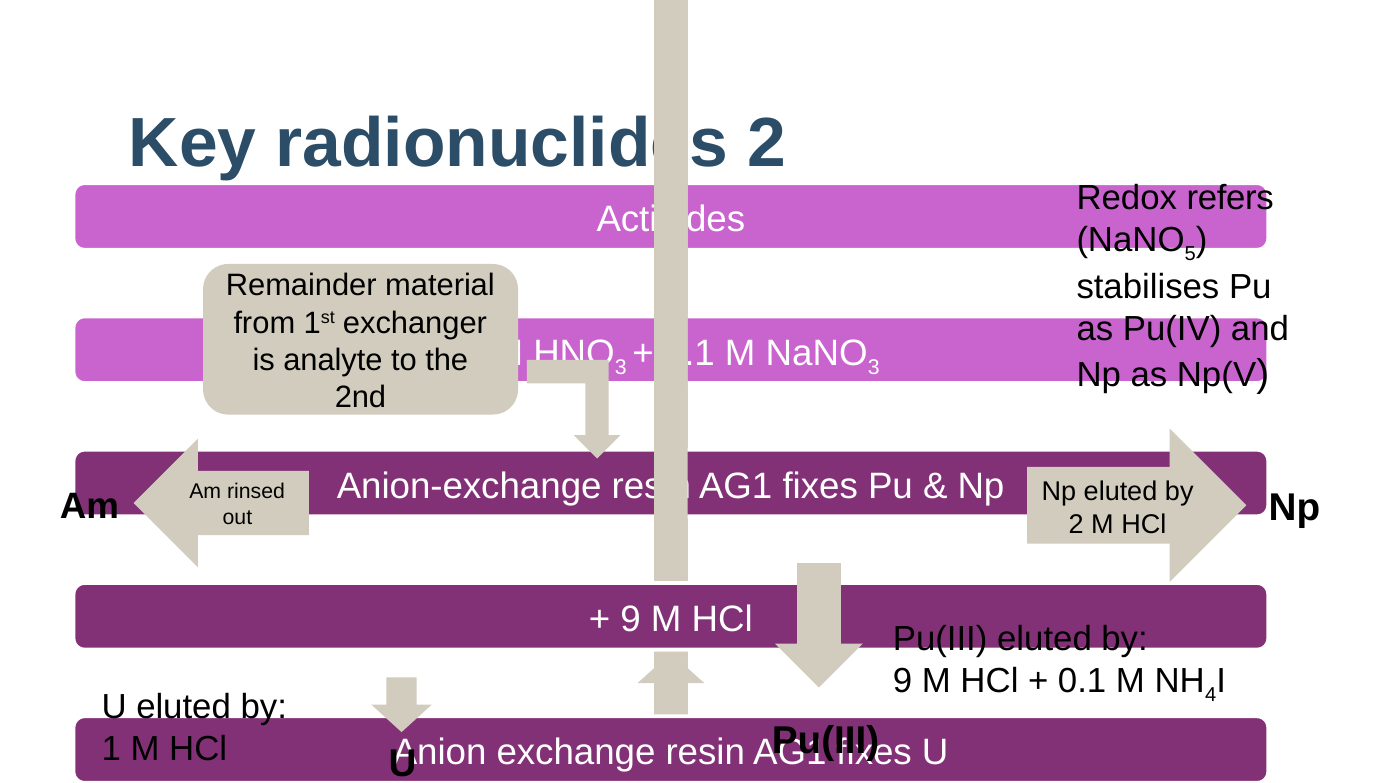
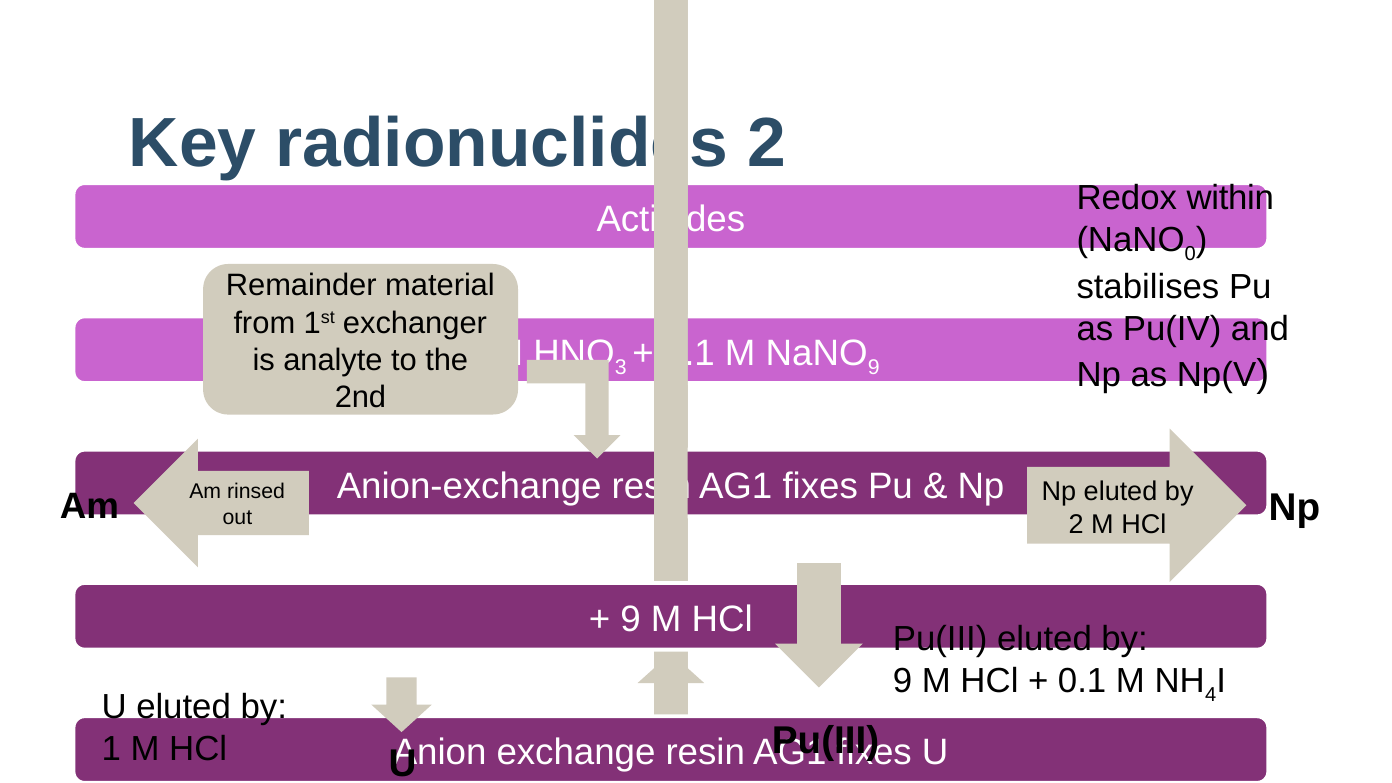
refers: refers -> within (1230, 198)
5: 5 -> 0 (1190, 253)
3: 3 -> 9 (874, 367)
